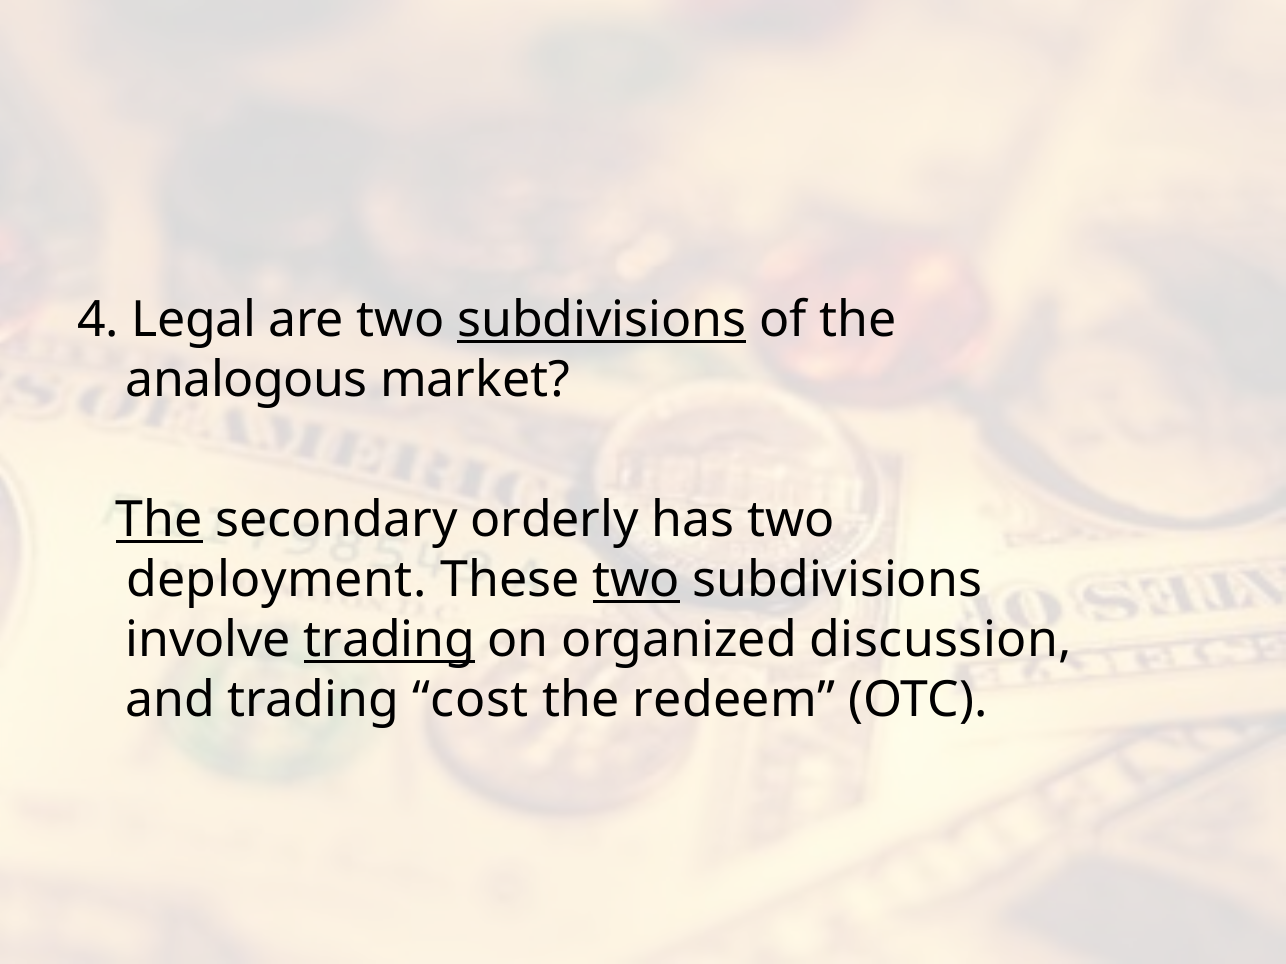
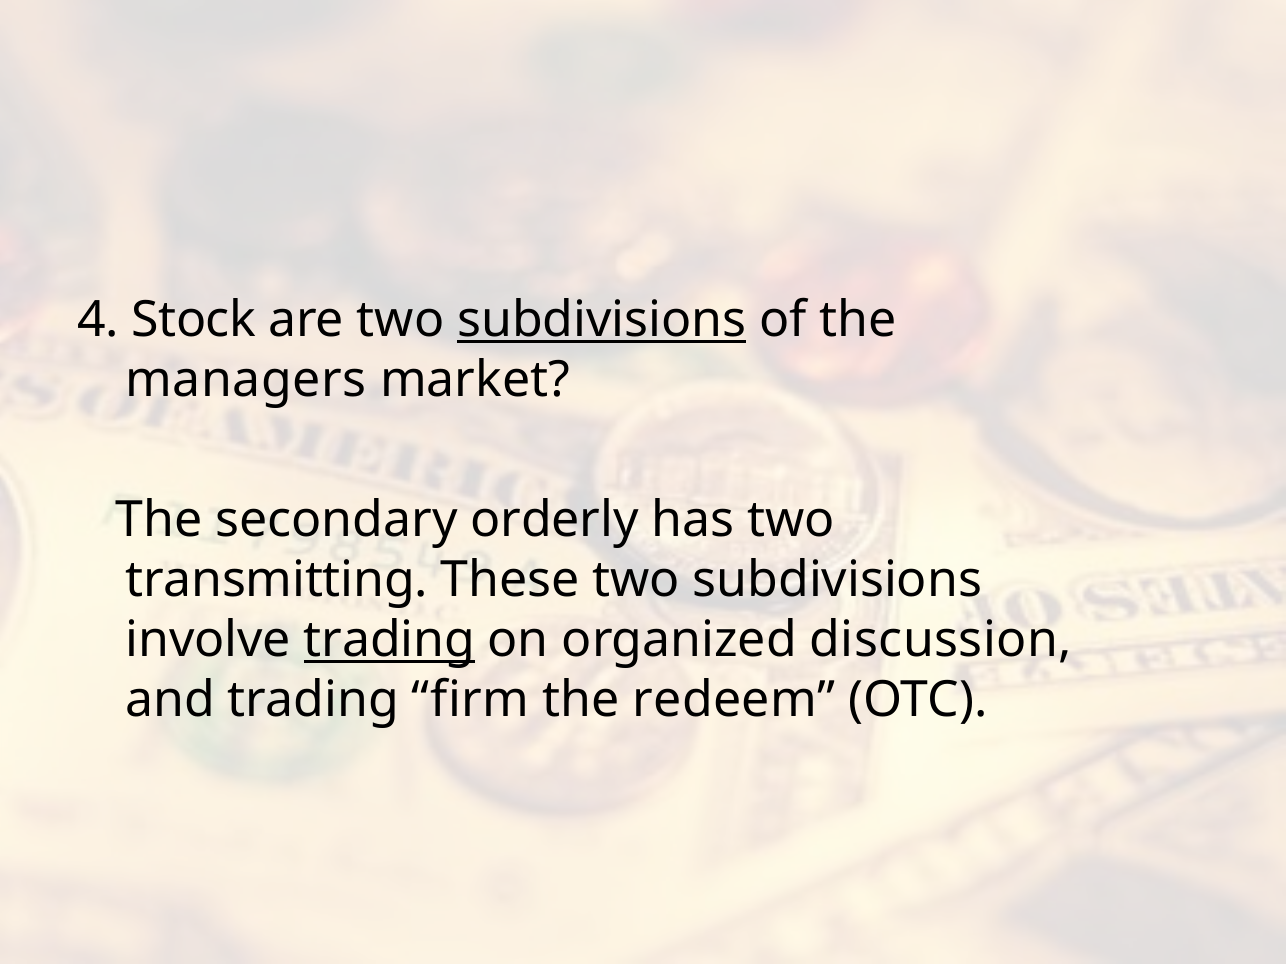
Legal: Legal -> Stock (194, 320)
analogous: analogous -> managers (246, 380)
The underline: present -> none (159, 520)
deployment: deployment -> transmitting (277, 580)
two underline: present -> none (636, 580)
cost: cost -> firm (471, 700)
